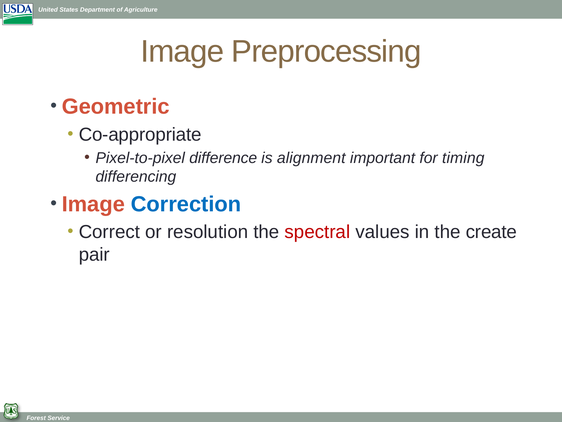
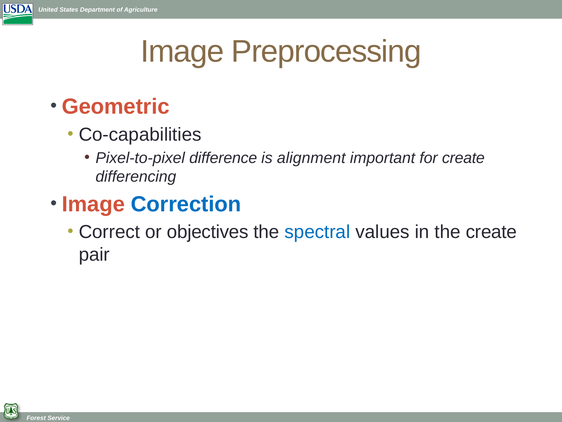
Co-appropriate: Co-appropriate -> Co-capabilities (140, 134)
for timing: timing -> create (463, 158)
resolution: resolution -> objectives (208, 232)
spectral colour: red -> blue (317, 232)
